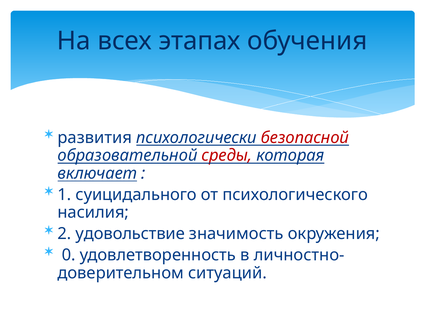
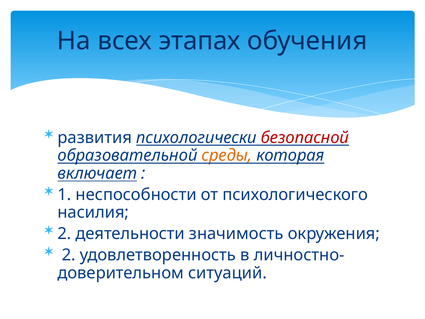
среды colour: red -> orange (227, 155)
суицидального: суицидального -> неспособности (136, 195)
удовольствие: удовольствие -> деятельности (130, 234)
0: 0 -> 2 (69, 255)
